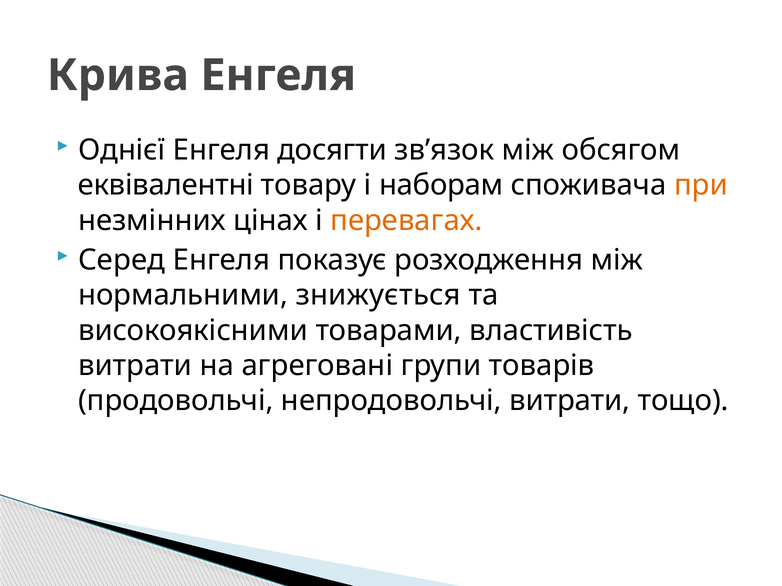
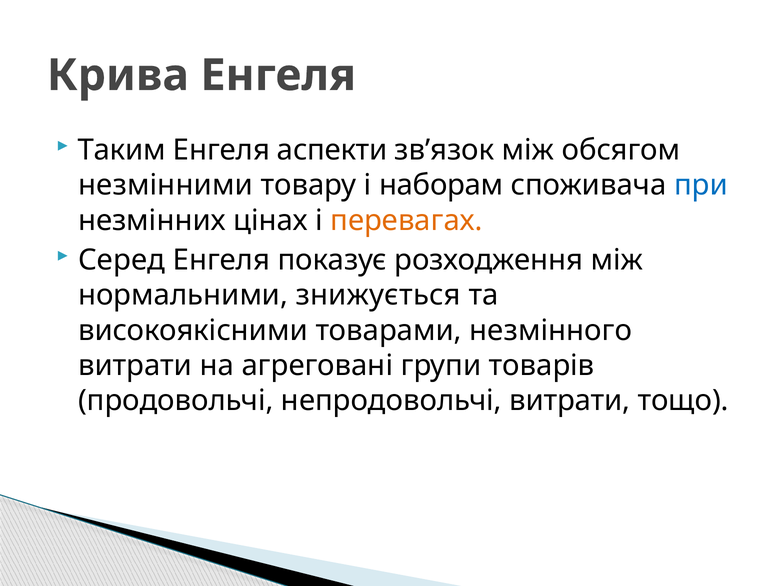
Однієї: Однієї -> Таким (122, 150)
досягти: досягти -> аспекти (332, 150)
еквівалентні: еквівалентні -> незмінними (166, 185)
при colour: orange -> blue (701, 185)
властивість: властивість -> незмінного (551, 331)
